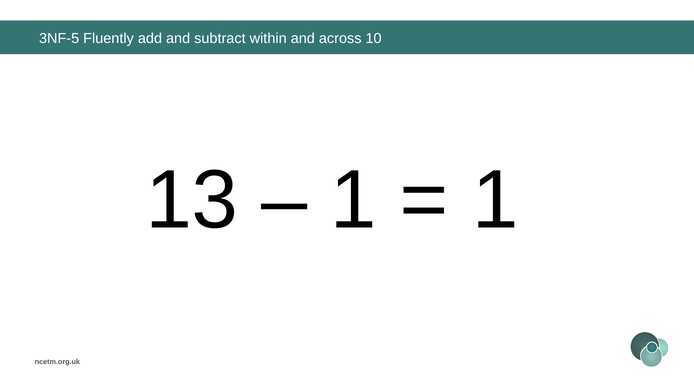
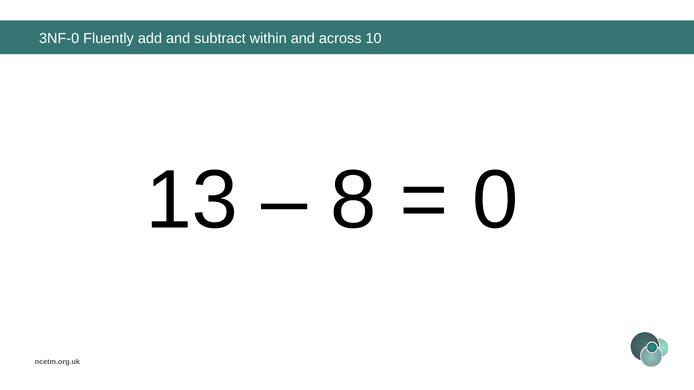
3NF-5: 3NF-5 -> 3NF-0 (59, 39)
1: 1 -> 8 (354, 200)
1: 1 -> 0 (496, 200)
